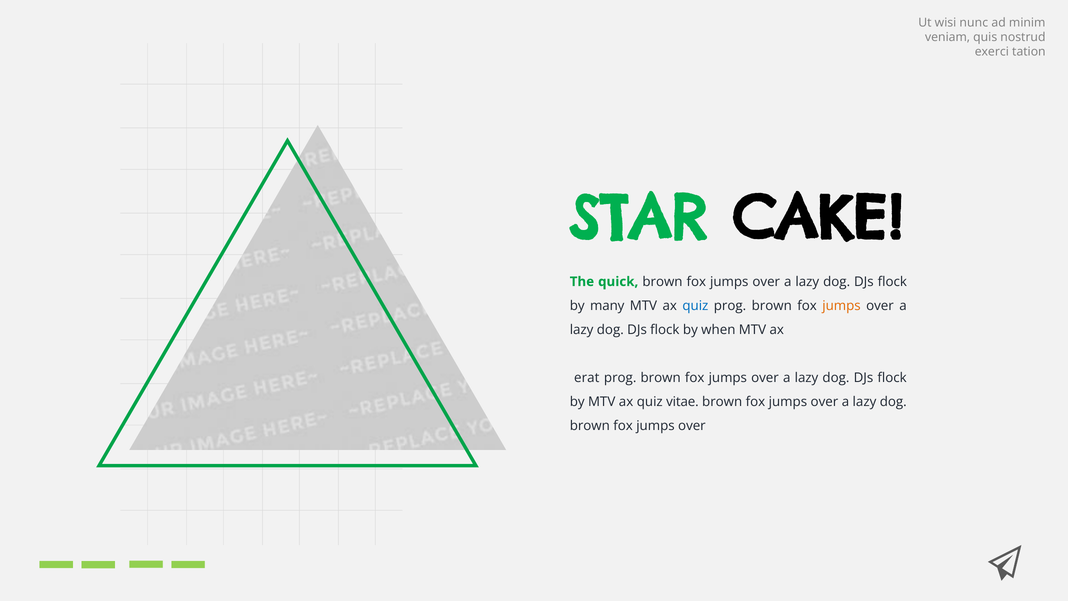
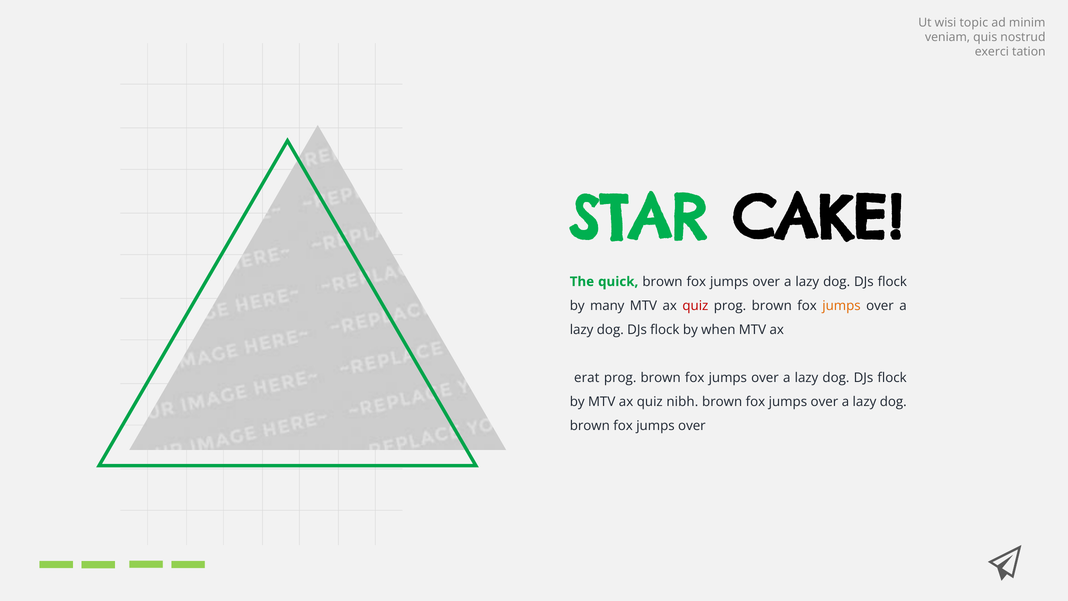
nunc: nunc -> topic (974, 23)
quiz colour: blue -> red (695, 306)
vitae: vitae -> nibh (682, 402)
